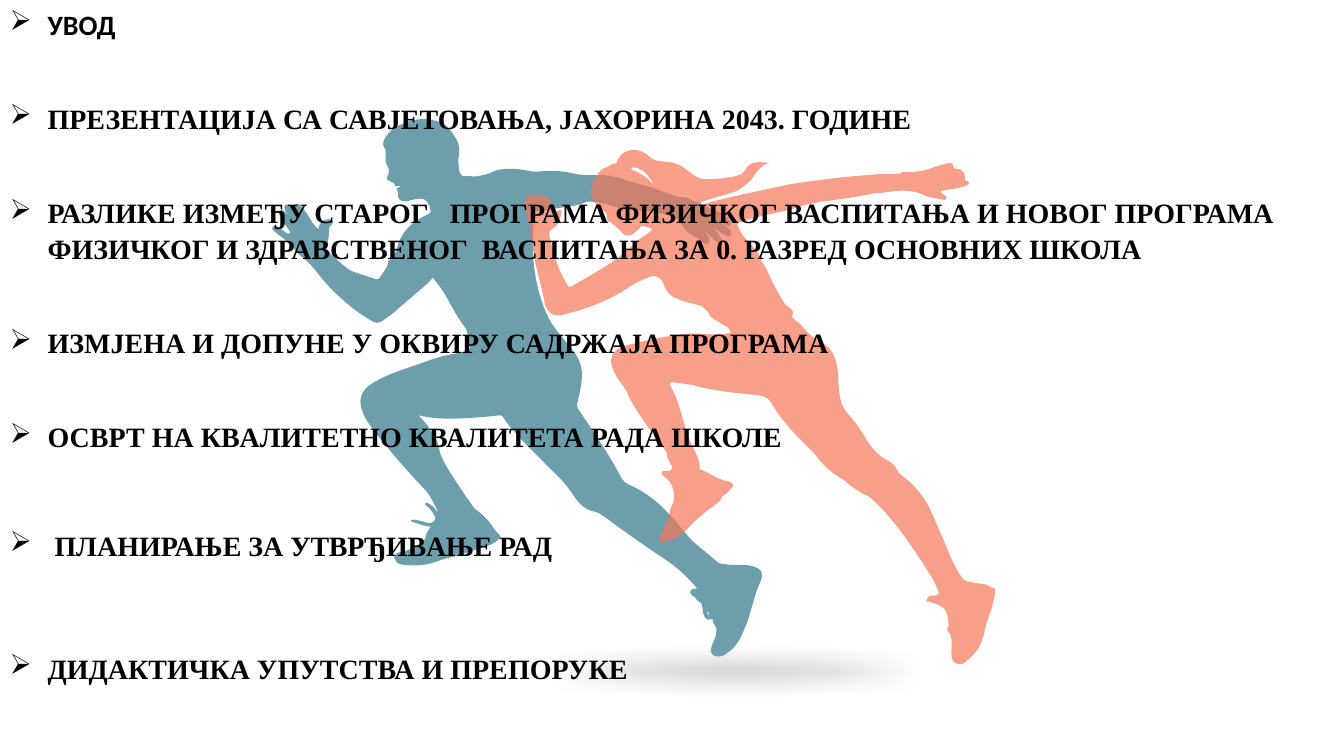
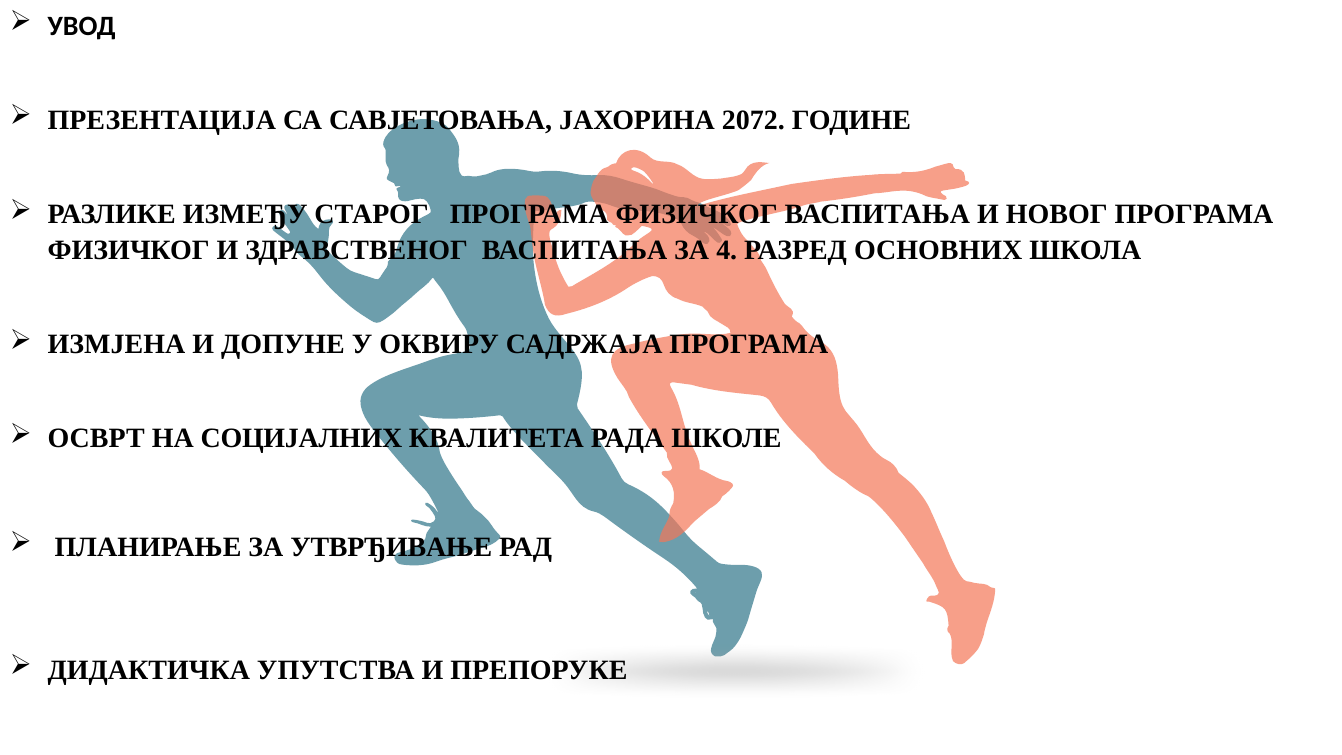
2043: 2043 -> 2072 (753, 120)
0: 0 -> 4 (727, 250)
КВАЛИТЕТНО: КВАЛИТЕТНО -> СОЦИЈАЛНИХ (301, 438)
